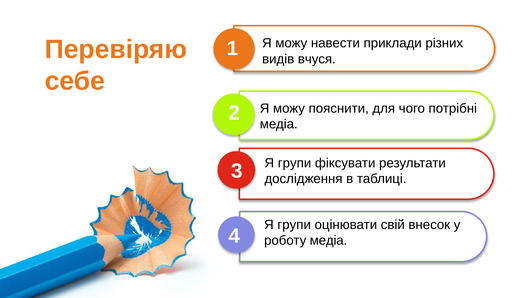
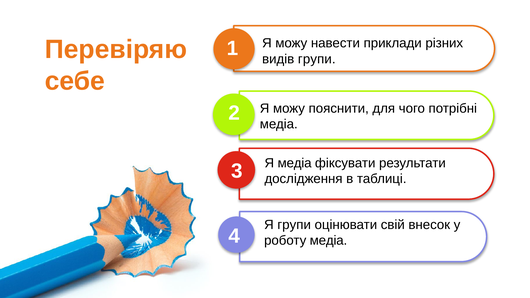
видів вчуся: вчуся -> групи (317, 59)
групи: групи -> медіа (295, 163)
